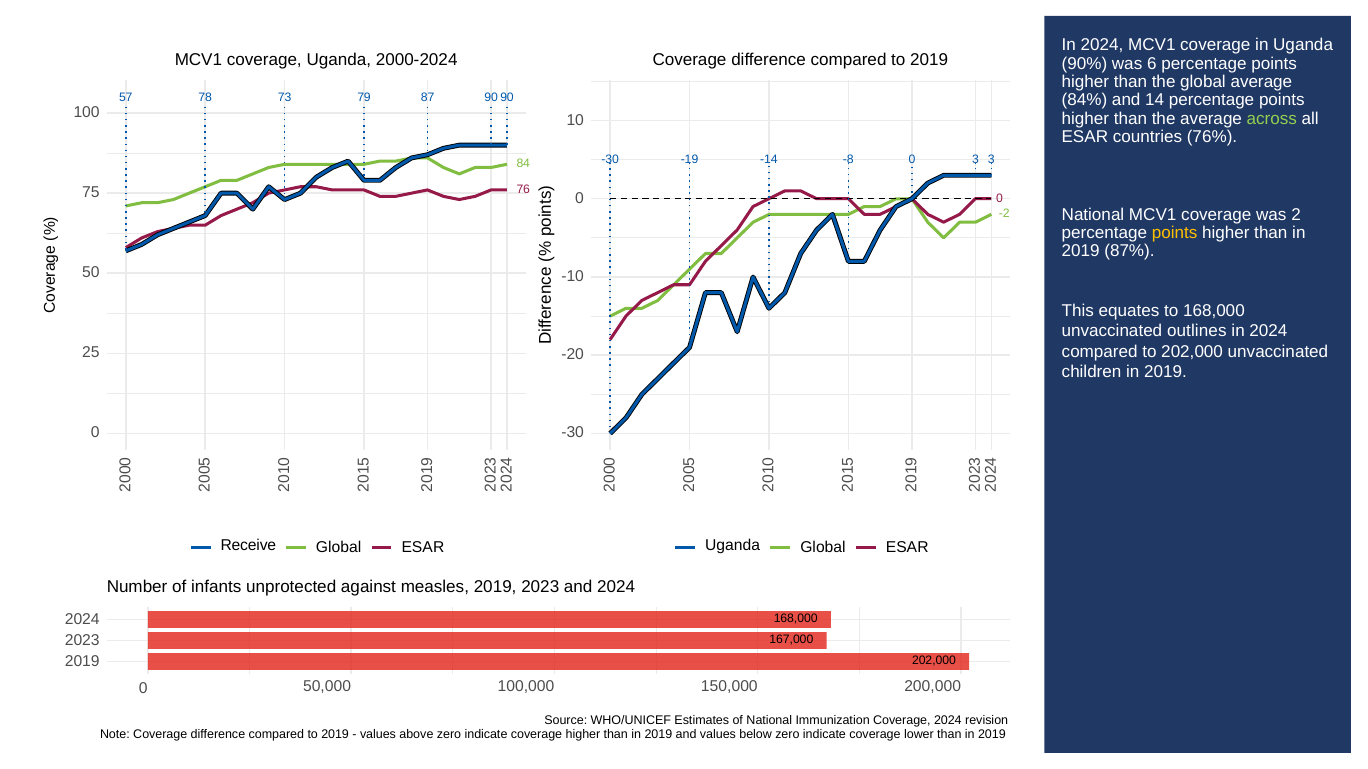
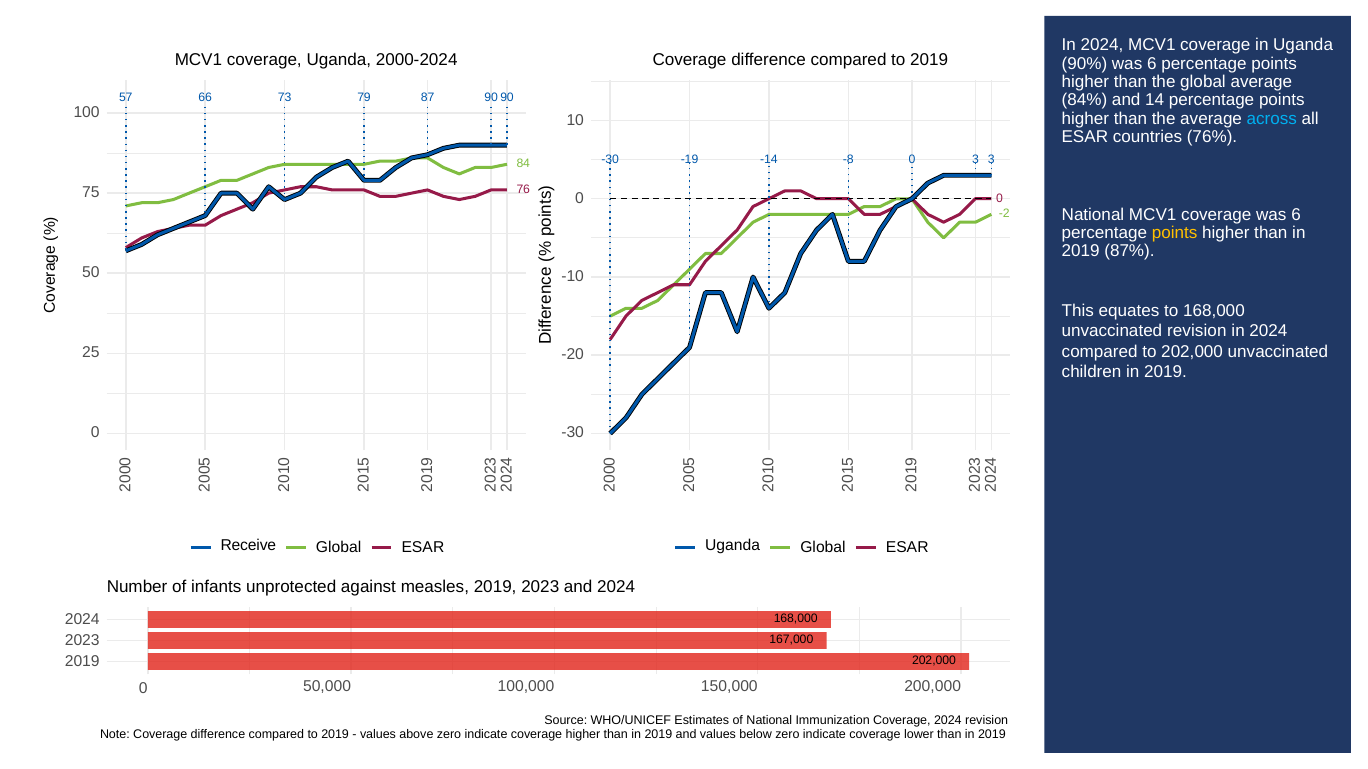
78: 78 -> 66 (205, 98)
across colour: light green -> light blue (1272, 119)
coverage was 2: 2 -> 6 (1296, 215)
unvaccinated outlines: outlines -> revision (1197, 331)
